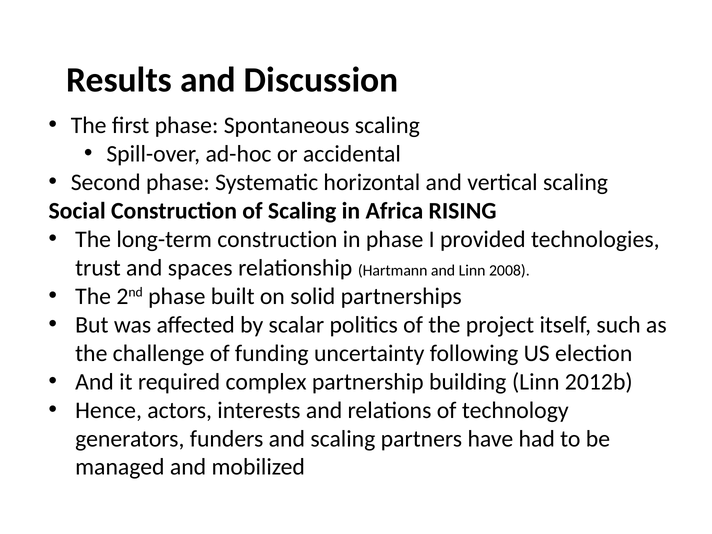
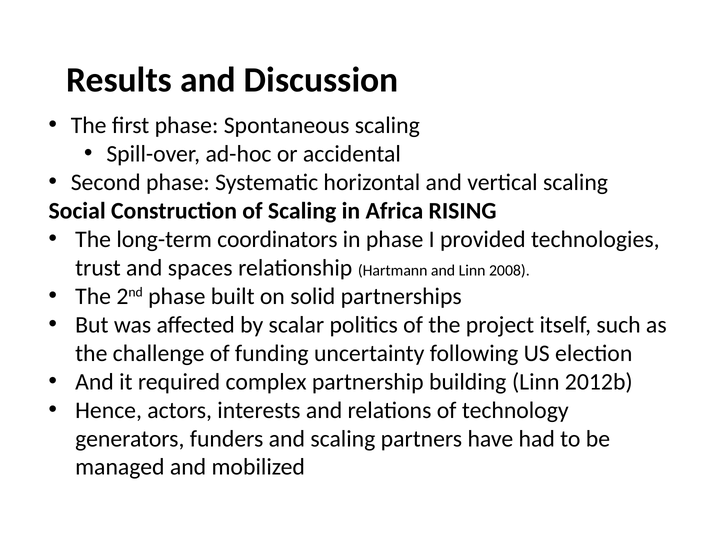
long-term construction: construction -> coordinators (277, 239)
